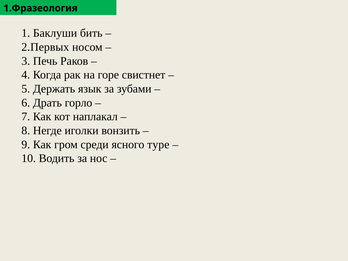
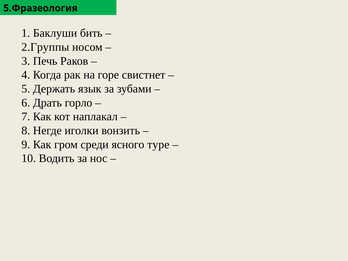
1.Фразеология: 1.Фразеология -> 5.Фразеология (41, 8)
2.Первых: 2.Первых -> 2.Группы (45, 47)
